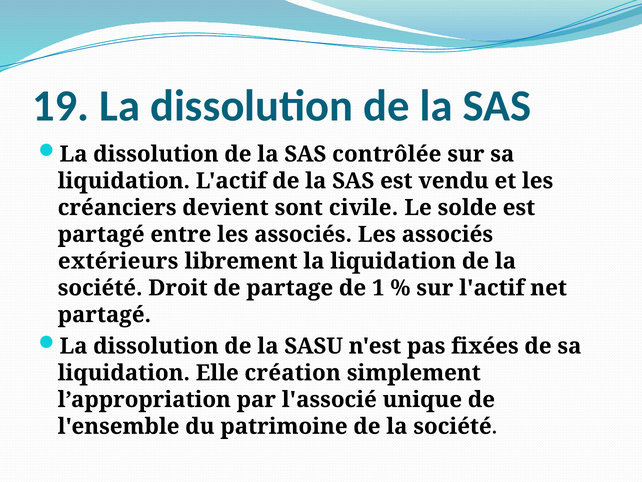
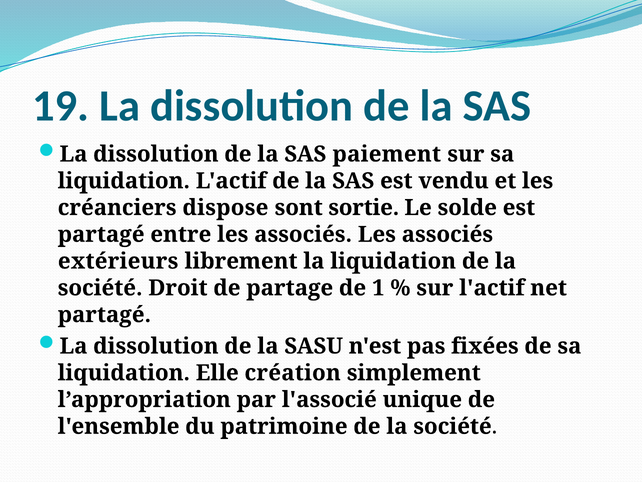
contrôlée: contrôlée -> paiement (387, 154)
devient: devient -> dispose (225, 207)
civile: civile -> sortie (364, 207)
